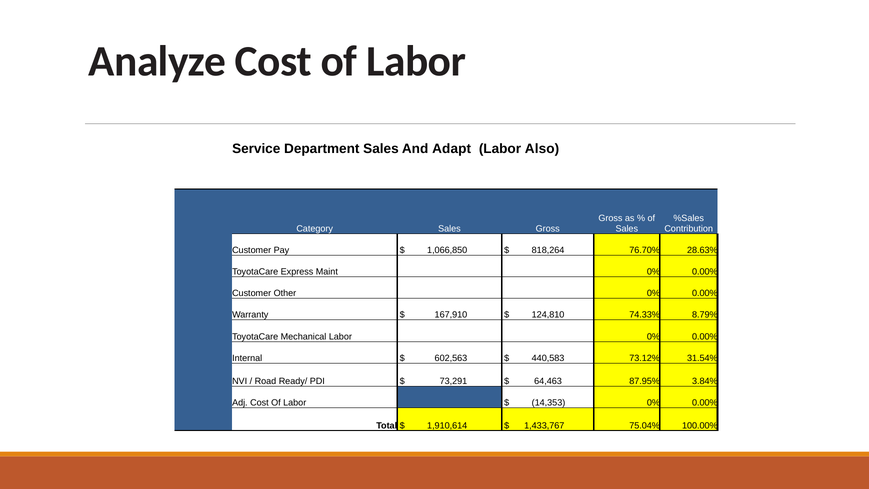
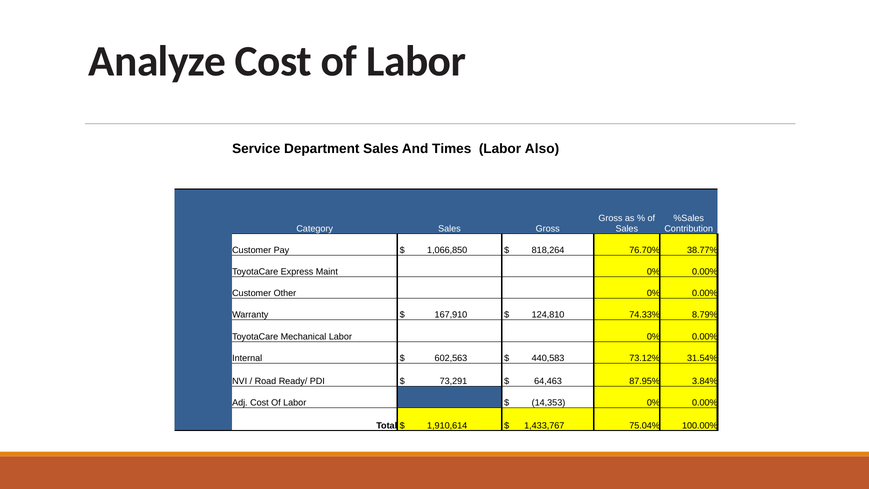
Adapt: Adapt -> Times (452, 149)
28.63%: 28.63% -> 38.77% (702, 250)
